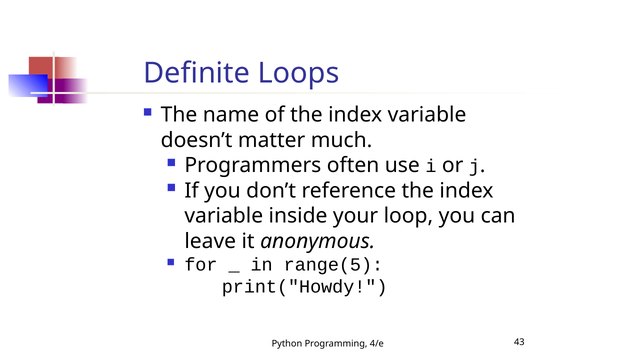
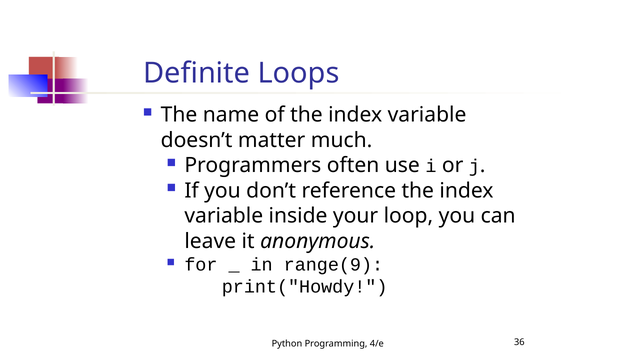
range(5: range(5 -> range(9 (333, 265)
43: 43 -> 36 (519, 343)
